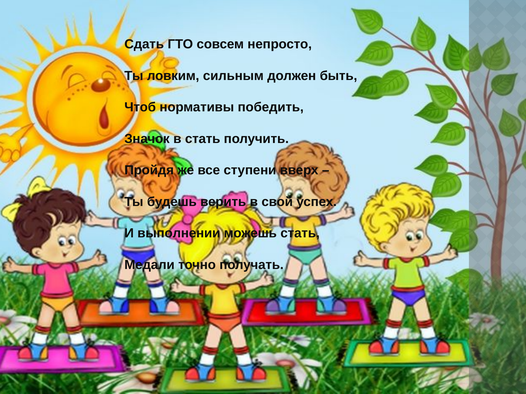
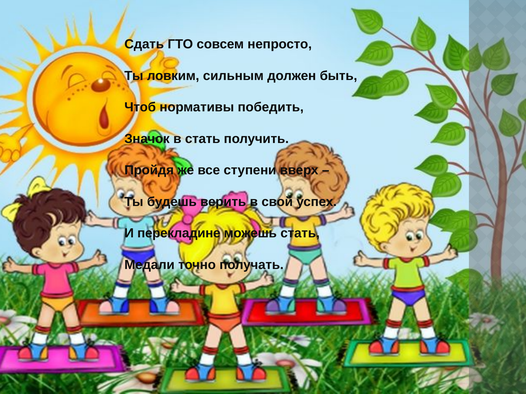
выполнении: выполнении -> перекладине (179, 234)
